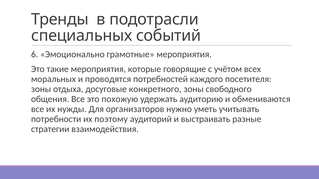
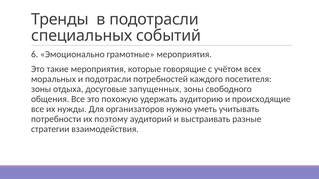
и проводятся: проводятся -> подотрасли (108, 79)
конкретного: конкретного -> запущенных (155, 89)
обмениваются: обмениваются -> происходящие (261, 99)
